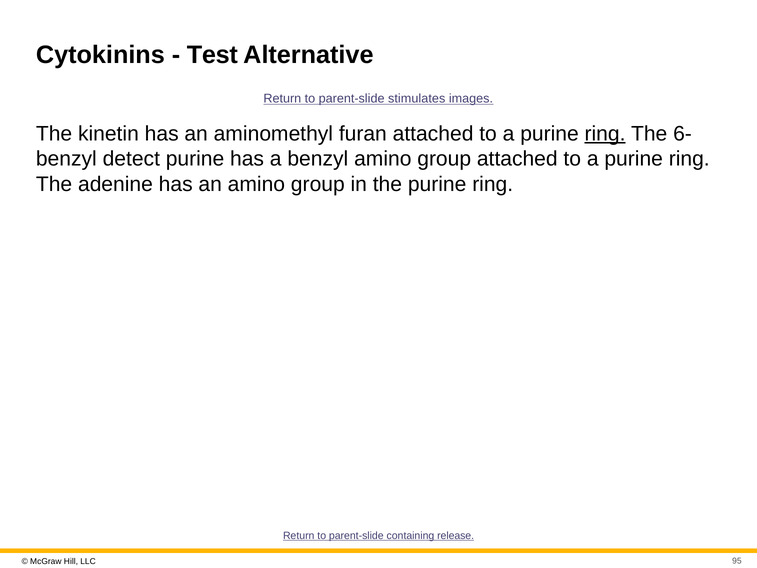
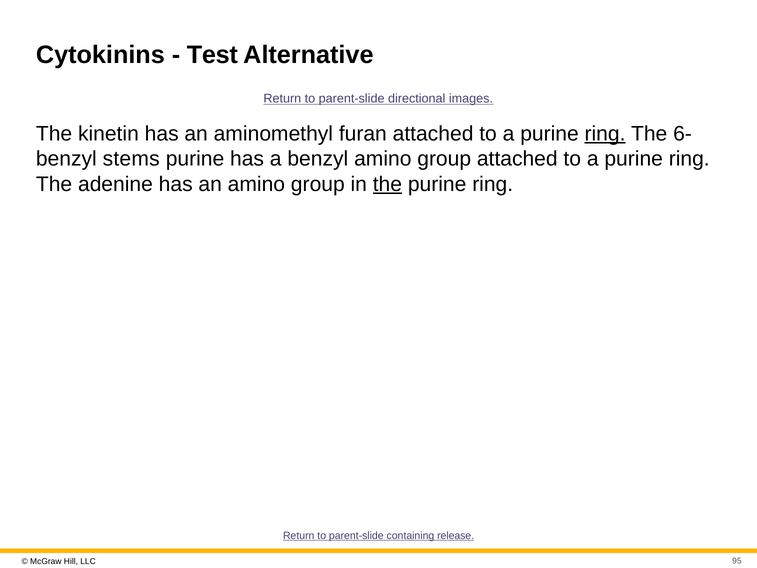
stimulates: stimulates -> directional (417, 99)
detect: detect -> stems (131, 159)
the underline: none -> present (387, 184)
